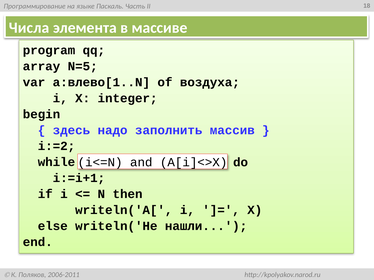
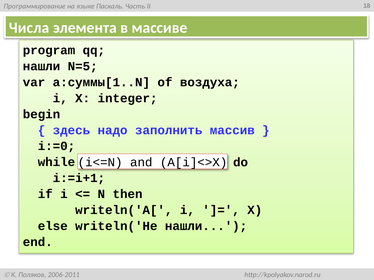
array: array -> нашли (42, 66)
a:влево[1..N: a:влево[1..N -> a:суммы[1..N (101, 82)
i:=2: i:=2 -> i:=0 (56, 146)
